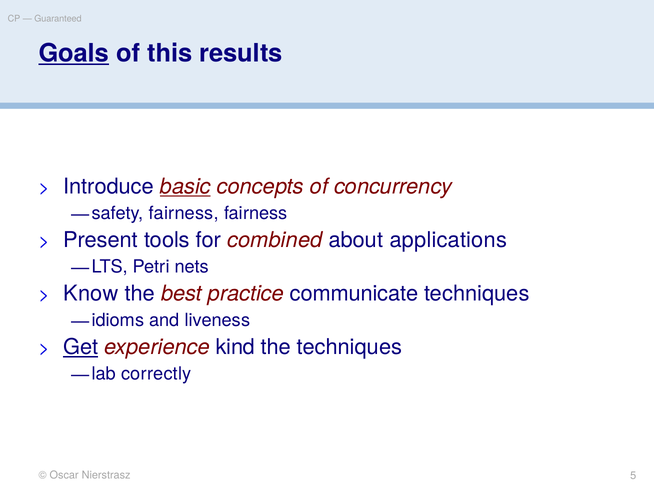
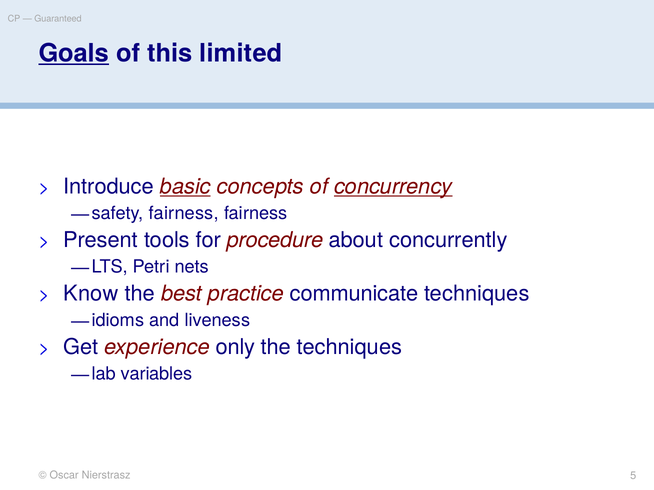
results: results -> limited (241, 53)
concurrency underline: none -> present (393, 187)
combined: combined -> procedure (275, 240)
applications: applications -> concurrently (448, 240)
Get underline: present -> none (81, 348)
kind: kind -> only (235, 348)
correctly: correctly -> variables (156, 374)
